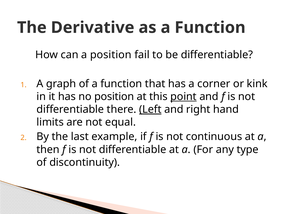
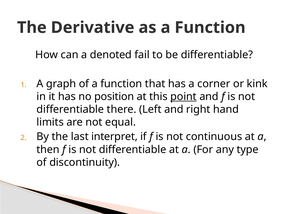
a position: position -> denoted (111, 55)
Left underline: present -> none (150, 109)
example: example -> interpret (114, 137)
